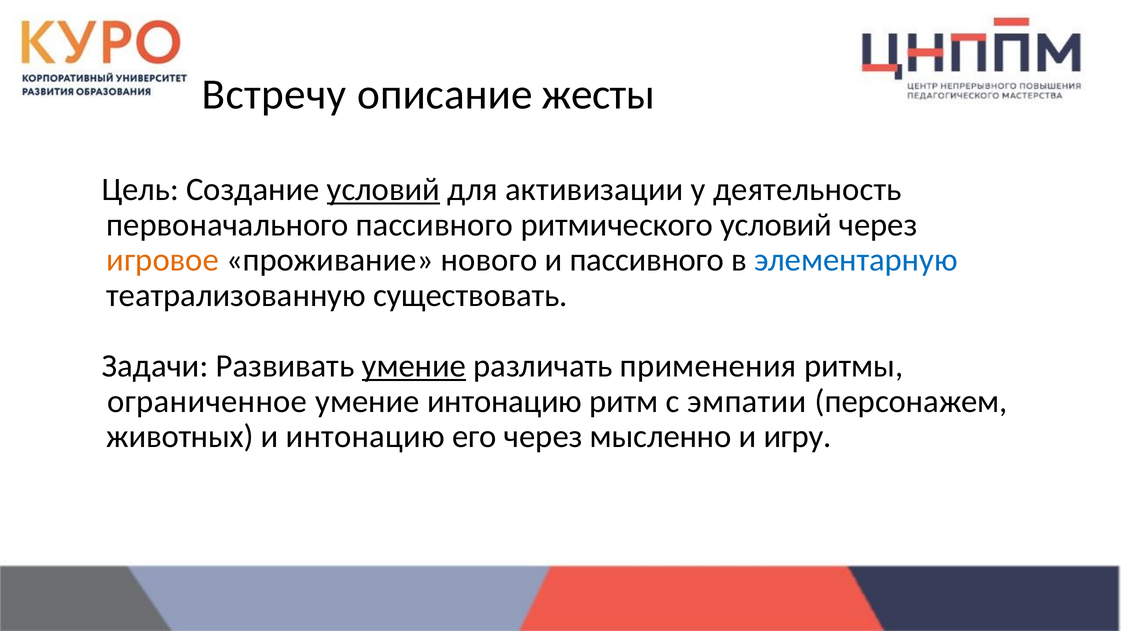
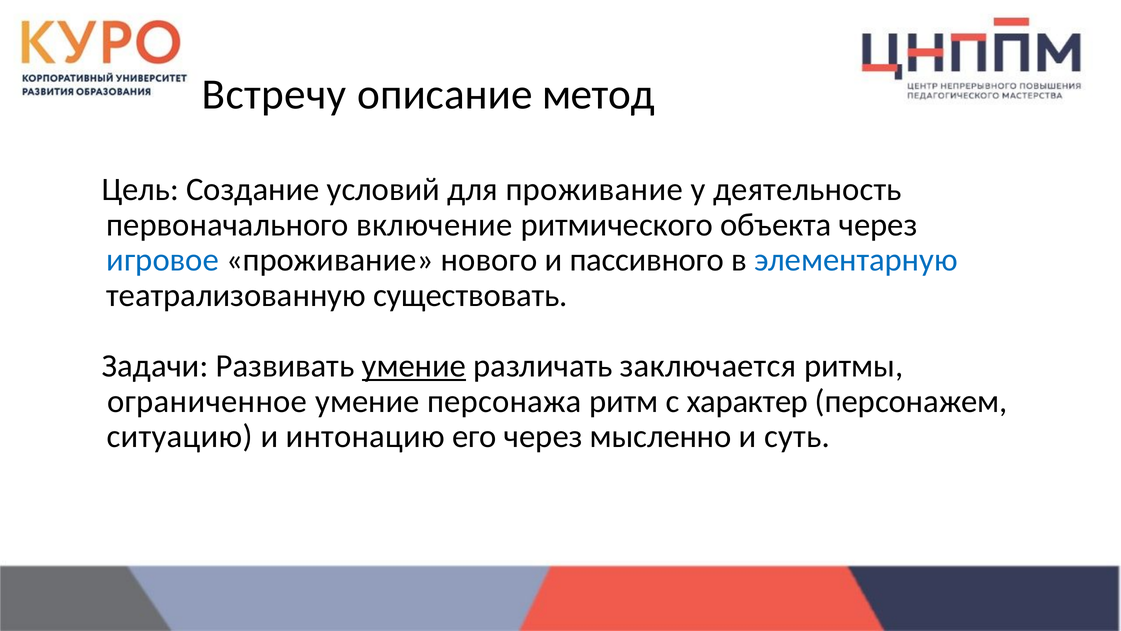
жесты: жесты -> метод (598, 94)
условий underline: present -> none (383, 189)
для активизации: активизации -> проживание (594, 189)
первоначального пассивного: пассивного -> включение (434, 225)
ритмического условий: условий -> объекта (776, 225)
игровое colour: orange -> blue (163, 260)
применения: применения -> заключается (708, 366)
умение интонацию: интонацию -> персонажа (504, 401)
эмпатии: эмпатии -> характер (747, 401)
животных: животных -> ситуацию (180, 436)
игру: игру -> суть (797, 436)
